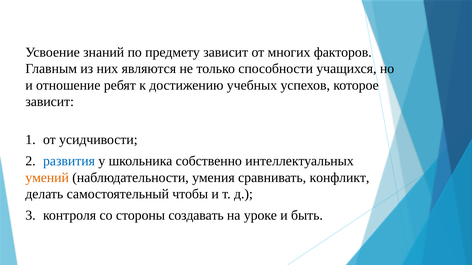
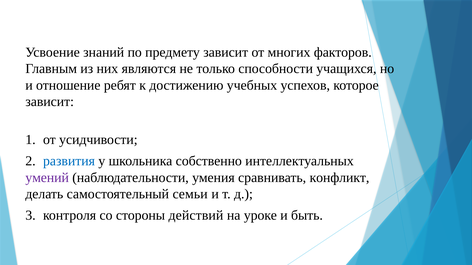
умений colour: orange -> purple (47, 178)
чтобы: чтобы -> семьи (190, 194)
создавать: создавать -> действий (196, 216)
